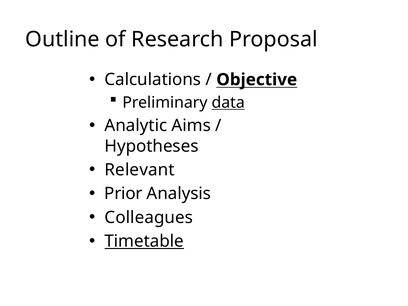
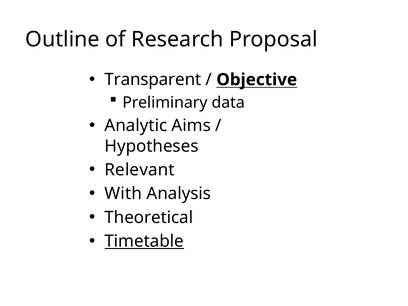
Calculations: Calculations -> Transparent (153, 80)
data underline: present -> none (228, 102)
Prior: Prior -> With (123, 194)
Colleagues: Colleagues -> Theoretical (149, 218)
